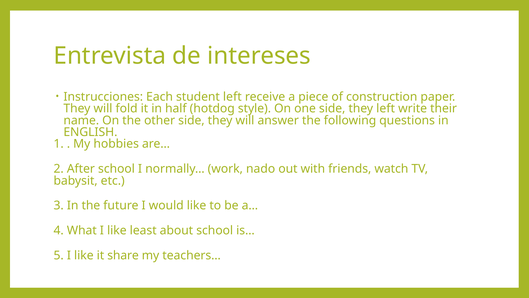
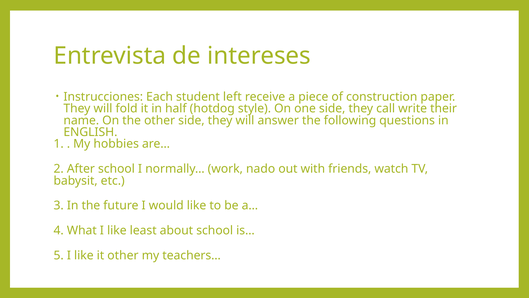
they left: left -> call (386, 108)
it share: share -> other (123, 255)
